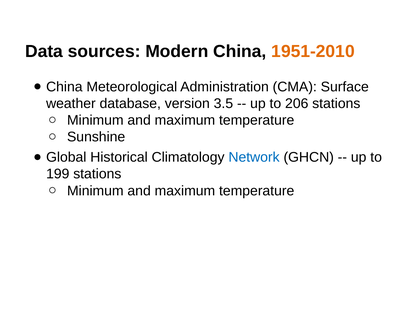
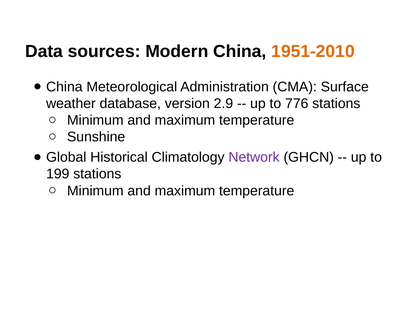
3.5: 3.5 -> 2.9 (223, 104)
206: 206 -> 776 (297, 104)
Network colour: blue -> purple (254, 157)
